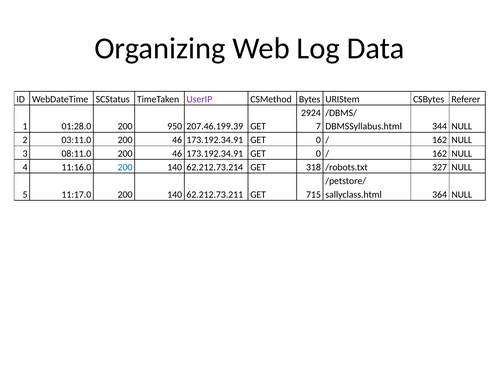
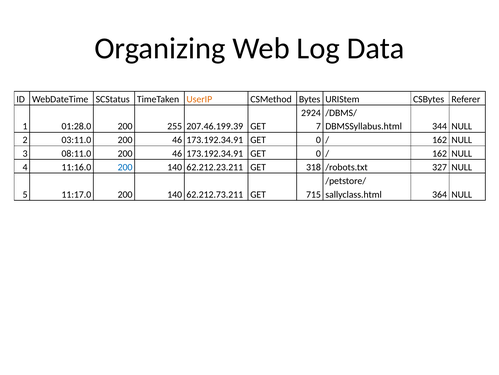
UserIP colour: purple -> orange (199, 99)
950: 950 -> 255 (175, 126)
62.212.73.214: 62.212.73.214 -> 62.212.23.211 (215, 167)
